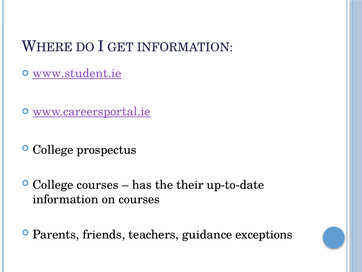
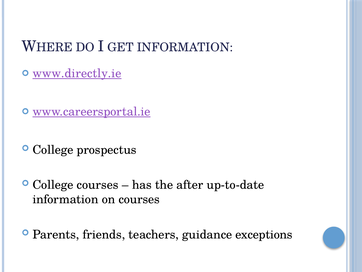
www.student.ie: www.student.ie -> www.directly.ie (77, 73)
their: their -> after (190, 185)
